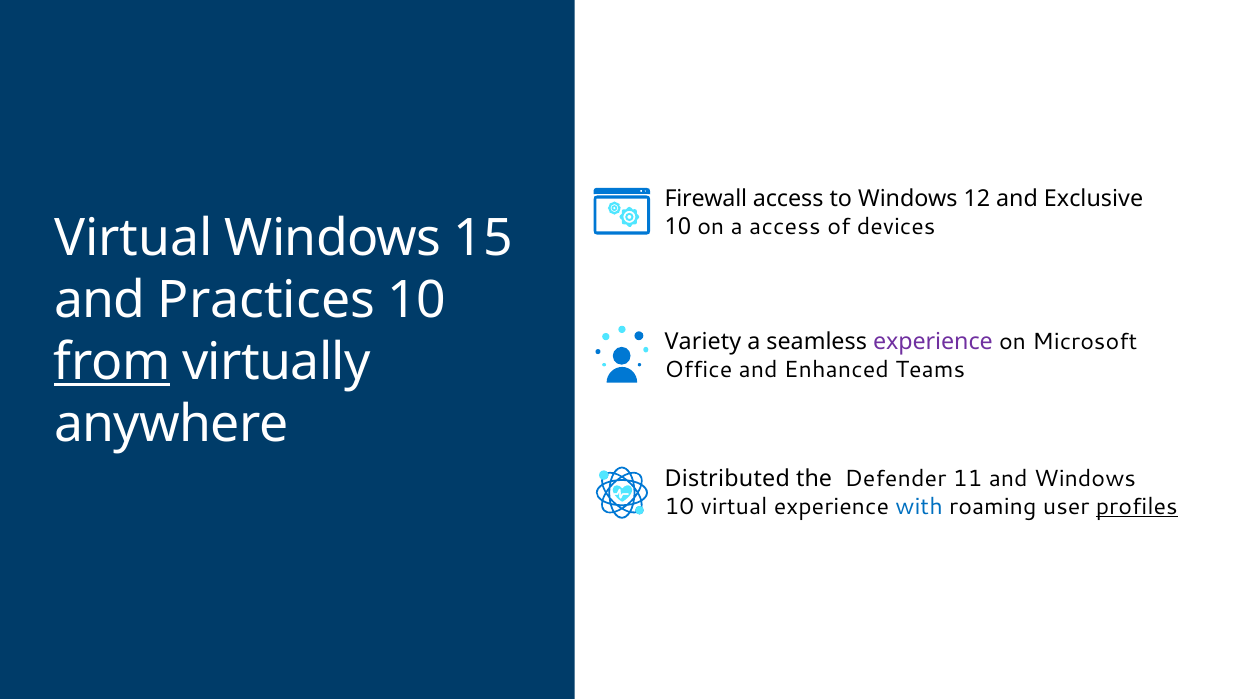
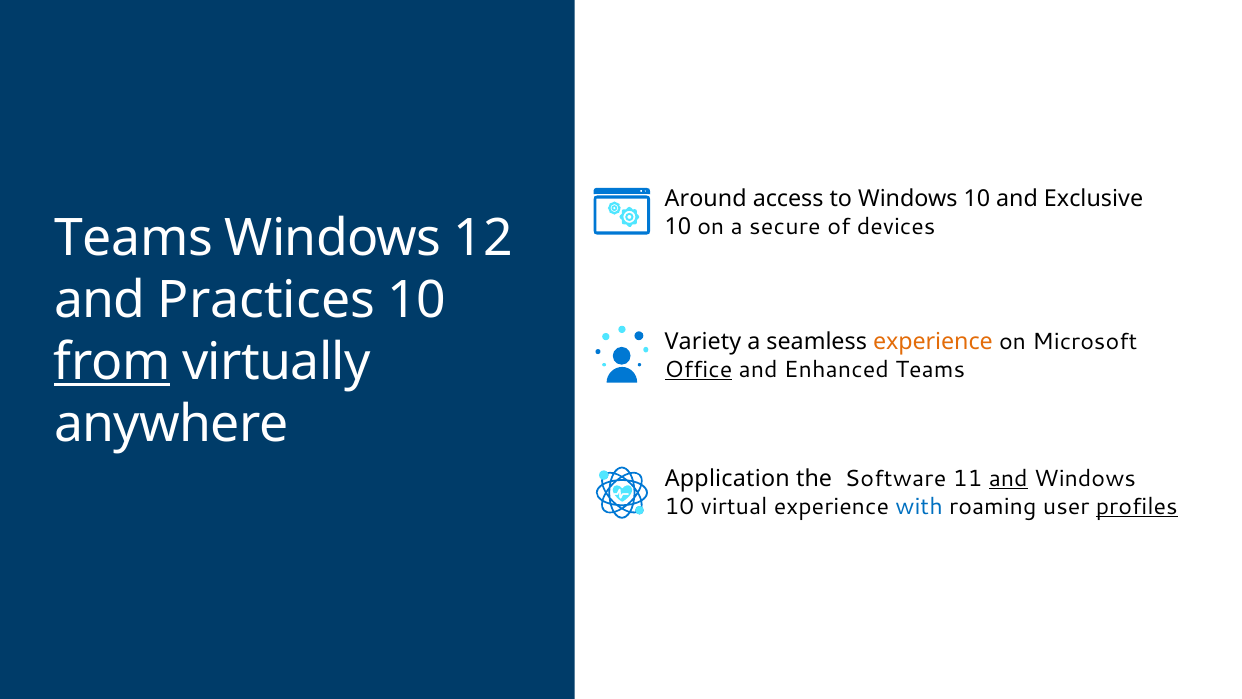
Firewall: Firewall -> Around (706, 198)
to Windows 12: 12 -> 10 (977, 198)
a access: access -> secure (785, 226)
Virtual: Virtual -> Teams (134, 238)
15: 15 -> 12 (483, 238)
experience colour: purple -> orange (933, 341)
Office underline: none -> present (698, 369)
Distributed: Distributed -> Application (727, 478)
Defender: Defender -> Software (895, 478)
and underline: none -> present (1008, 478)
